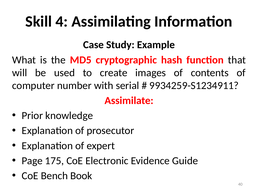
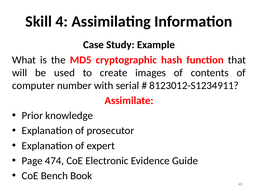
9934259-S1234911: 9934259-S1234911 -> 8123012-S1234911 (194, 86)
175: 175 -> 474 (54, 161)
